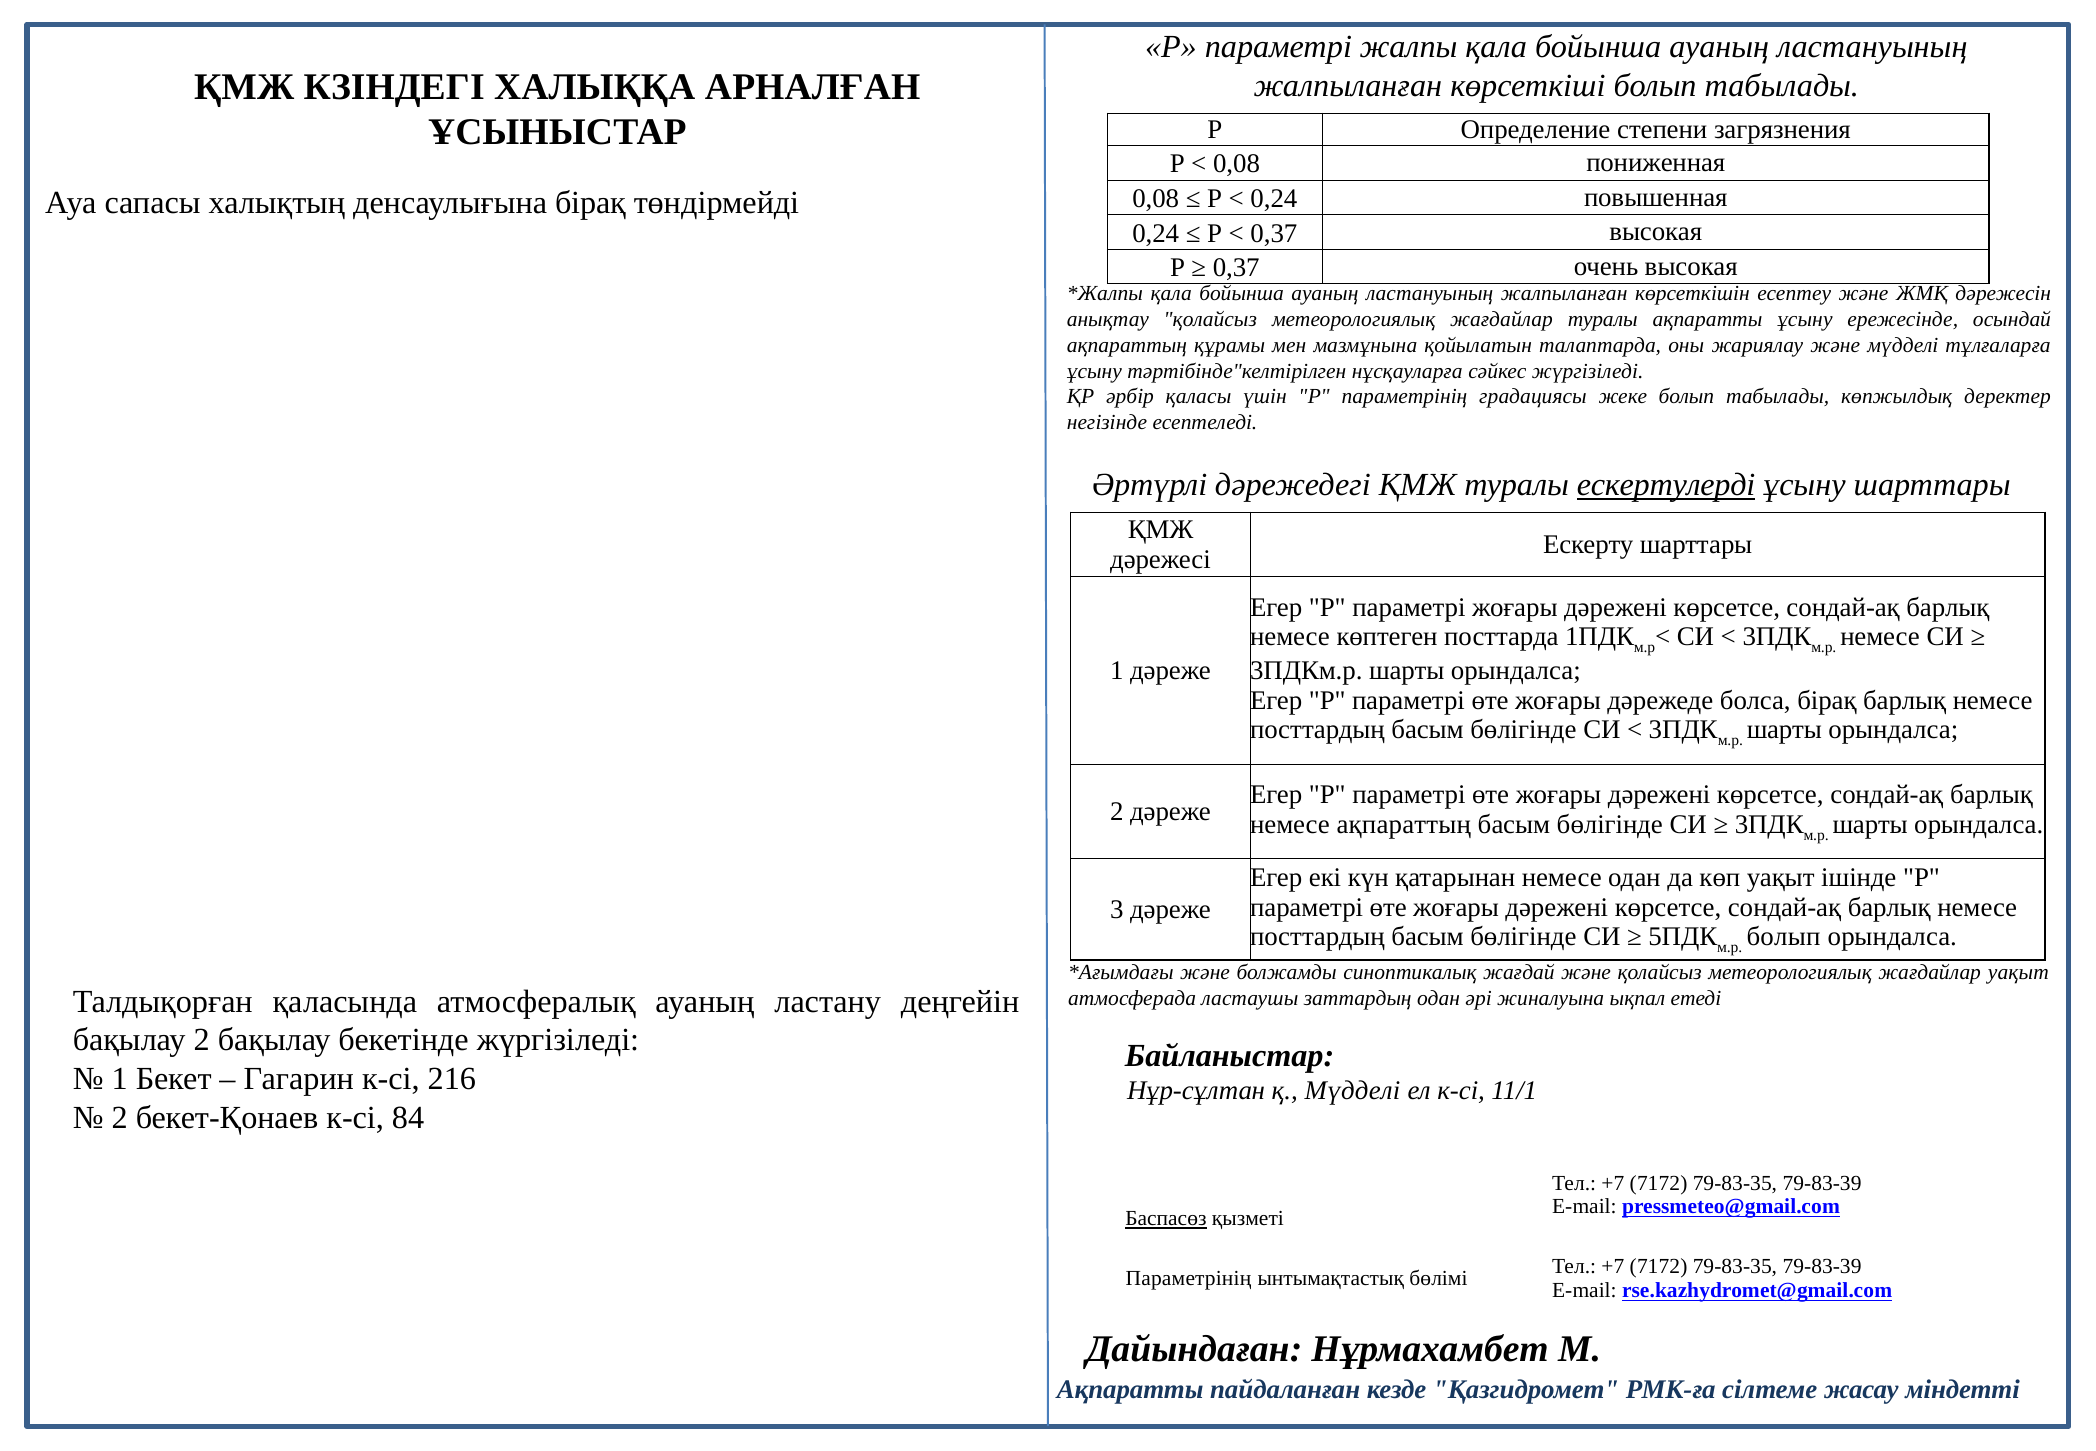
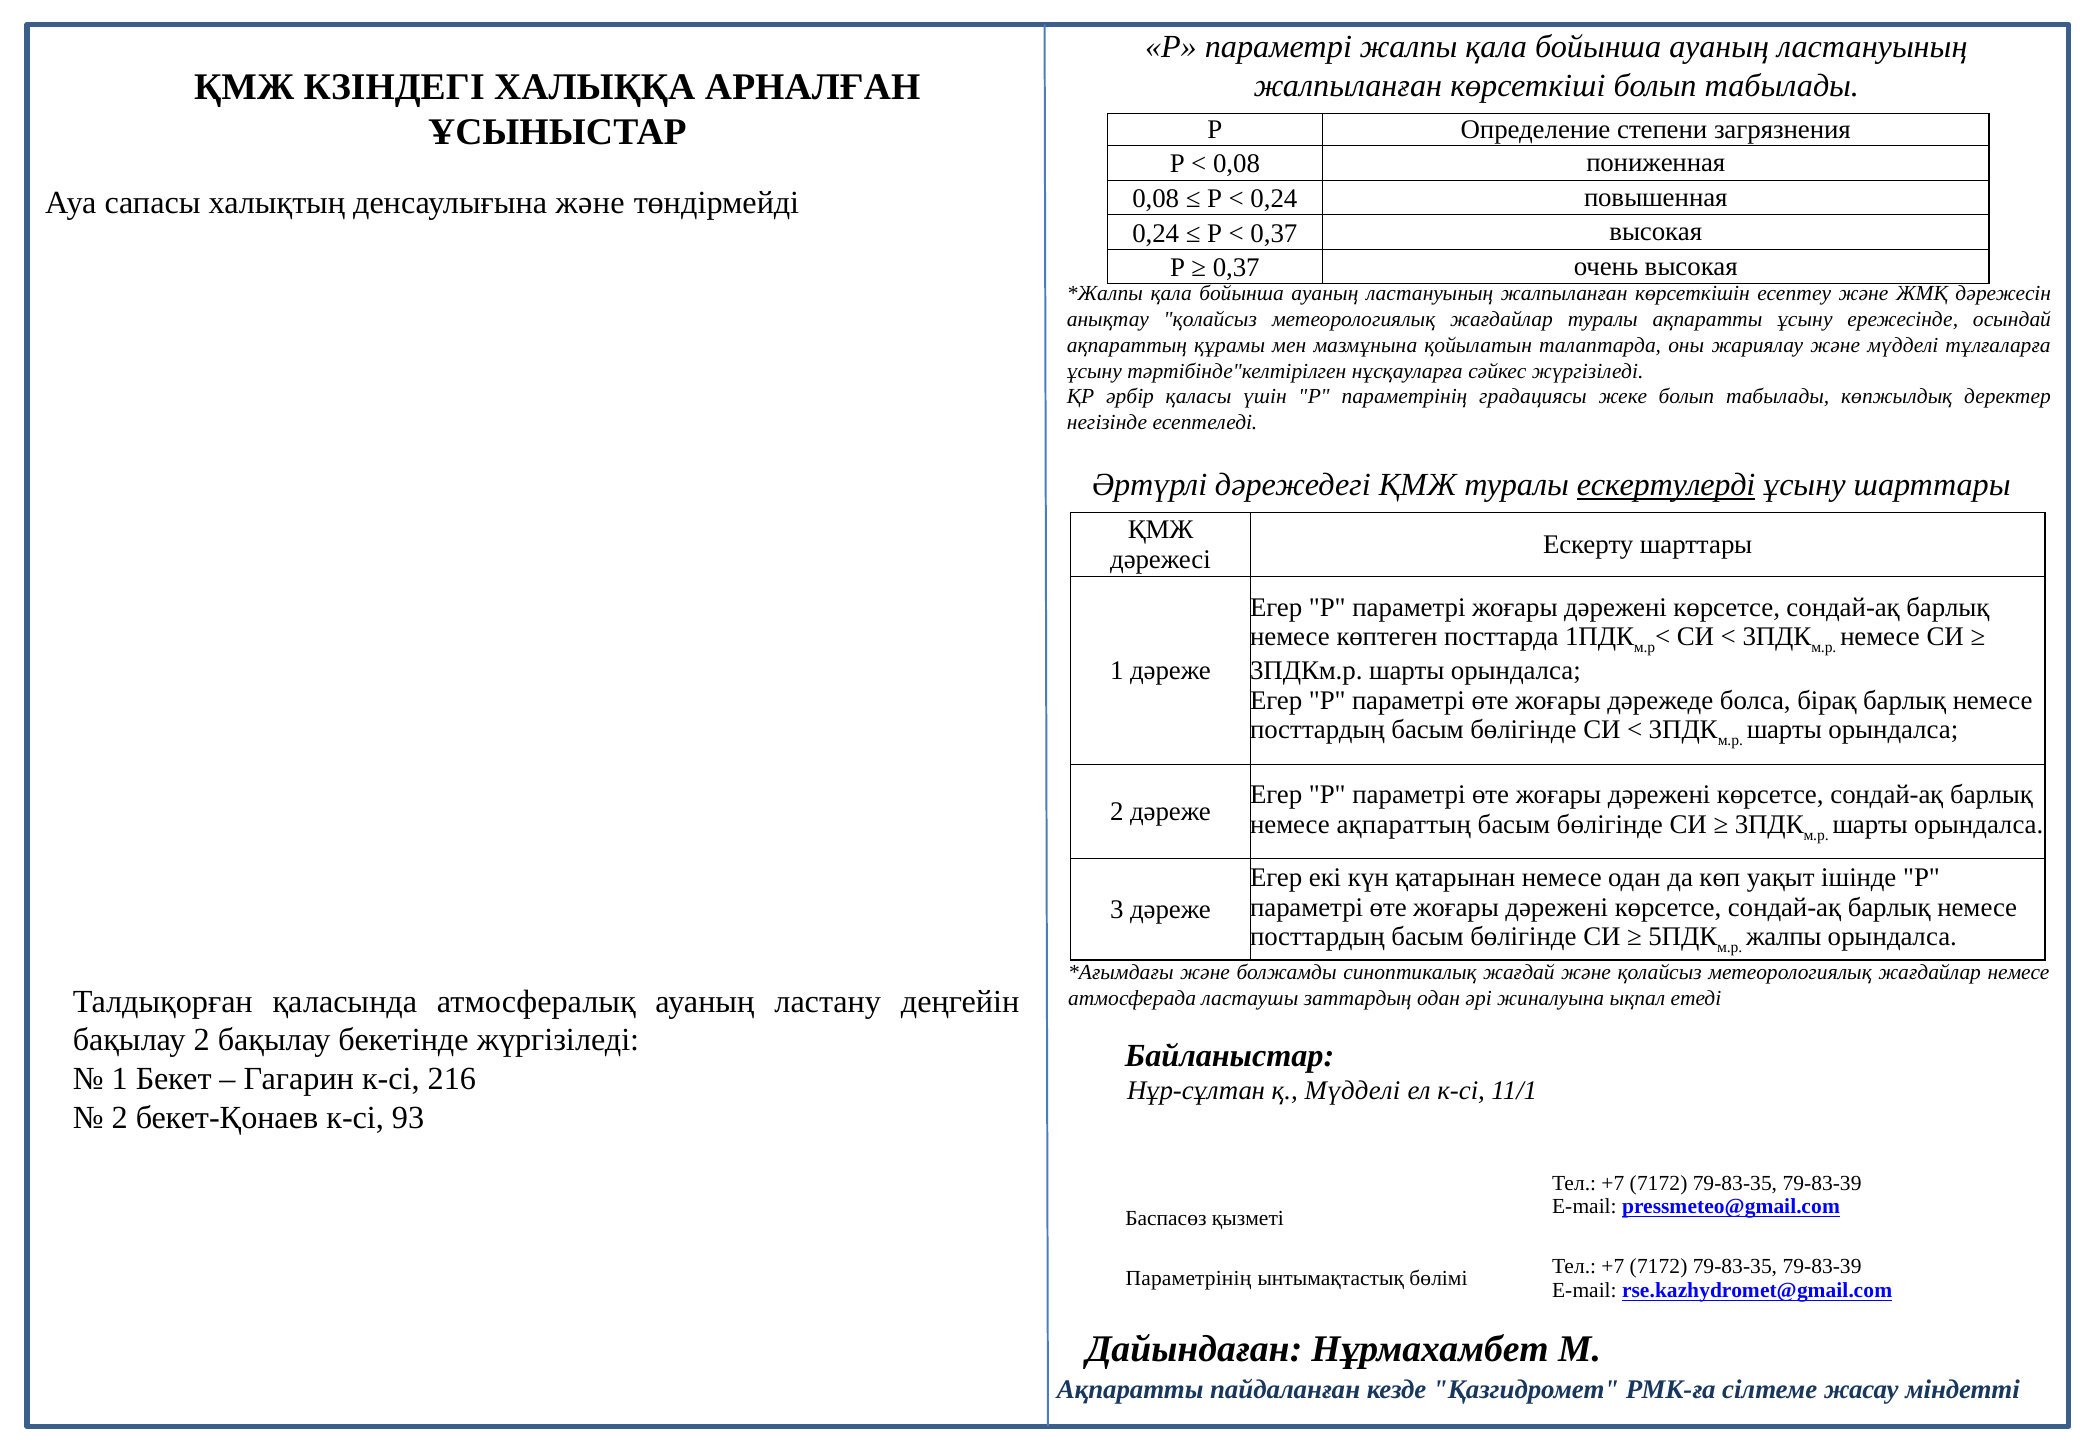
денсаулығына бірақ: бірақ -> және (590, 203)
болып: болып -> жалпы (1784, 937)
жағдайлар уақыт: уақыт -> немесе (2019, 973)
84: 84 -> 93 (408, 1118)
Баспасөз underline: present -> none (1166, 1219)
